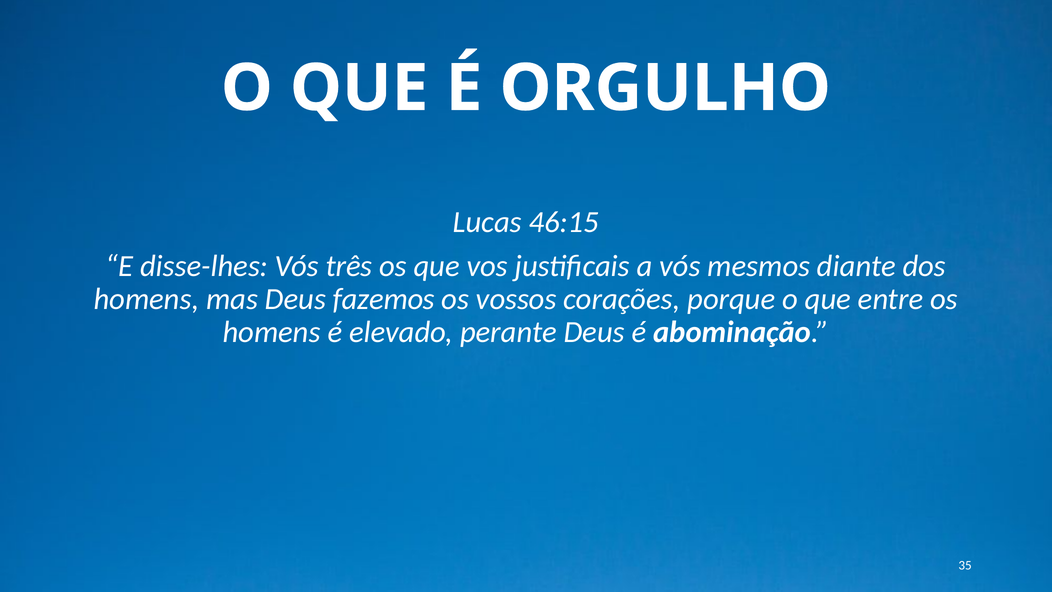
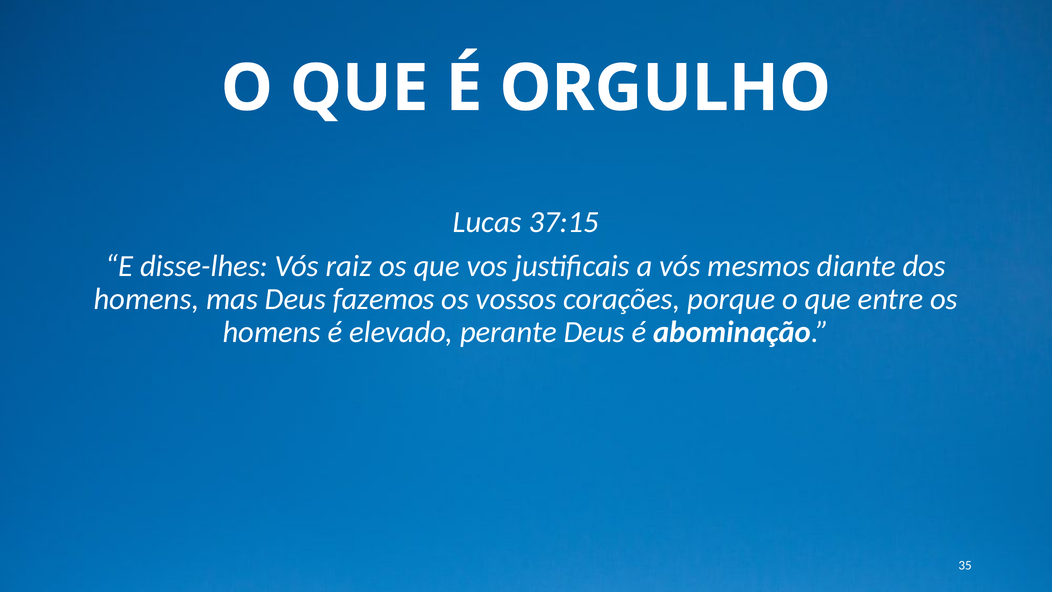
46:15: 46:15 -> 37:15 (564, 222)
três: três -> raiz (349, 266)
